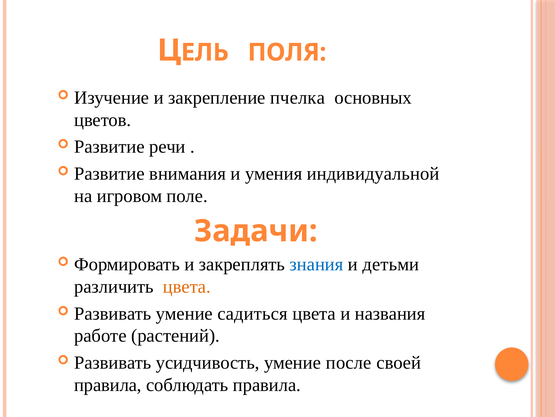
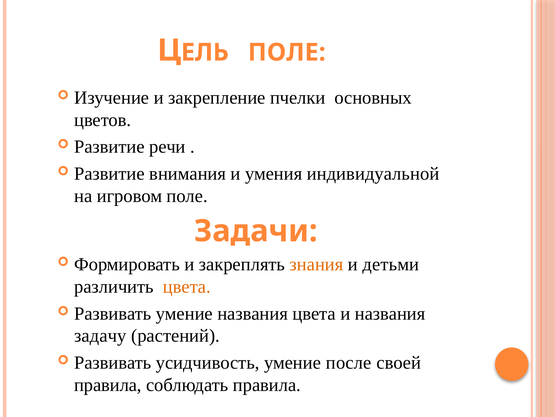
ПОЛЯ: ПОЛЯ -> ПОЛЕ (287, 52)
пчелка: пчелка -> пчелки (298, 98)
знания colour: blue -> orange (316, 264)
умение садиться: садиться -> названия (253, 313)
работе: работе -> задачу (100, 335)
